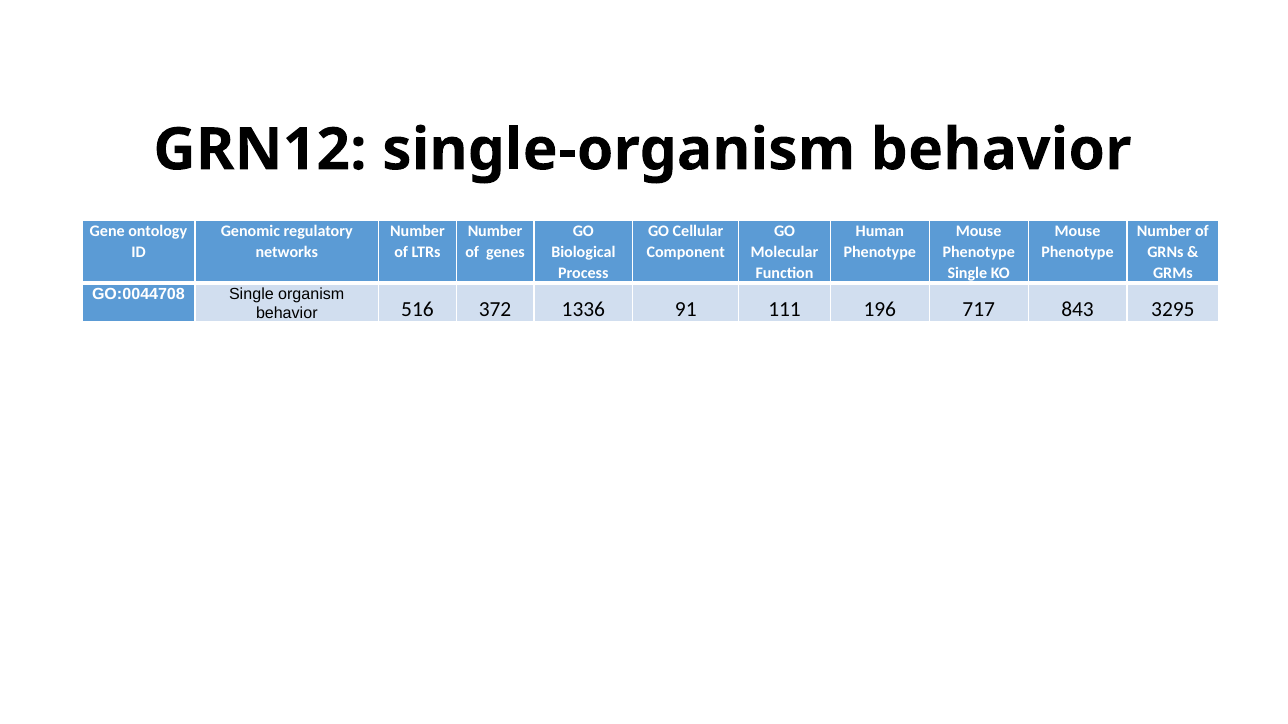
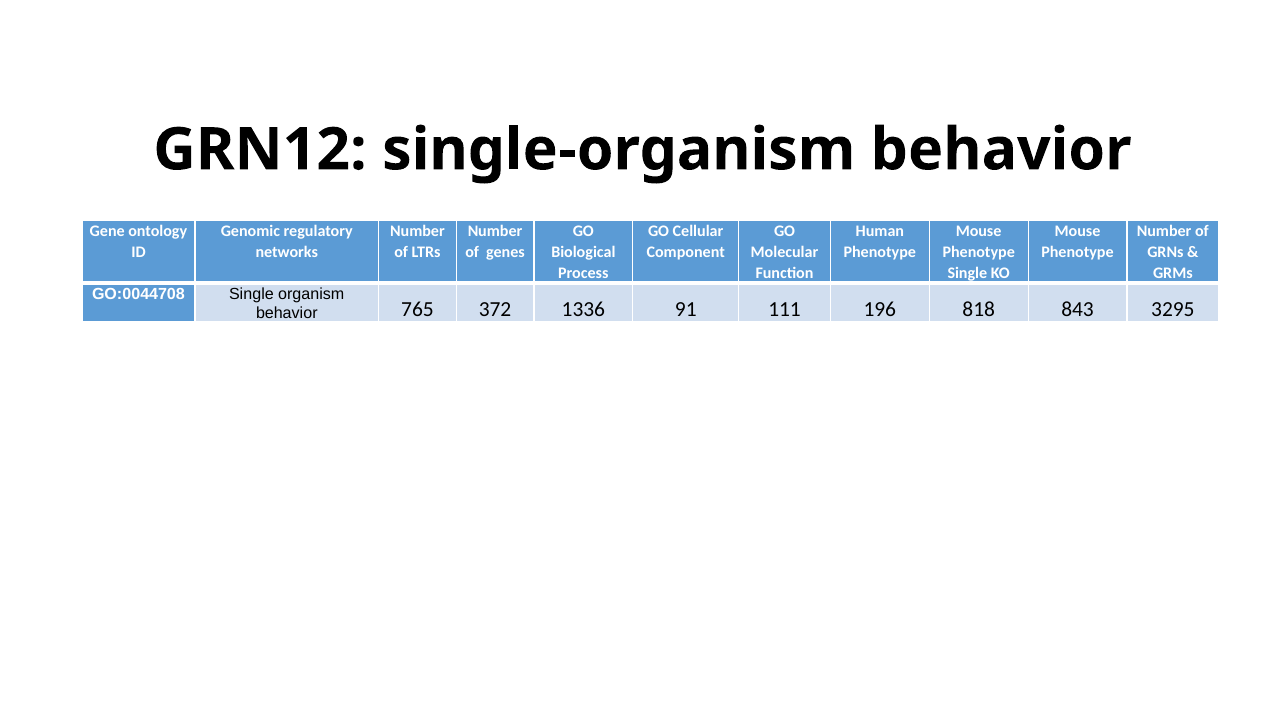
516: 516 -> 765 (417, 309)
717: 717 -> 818 (979, 309)
